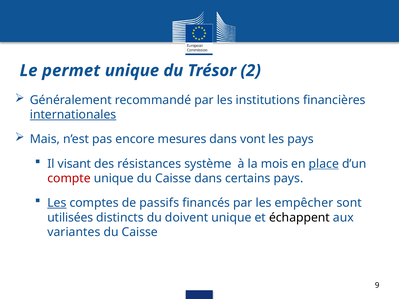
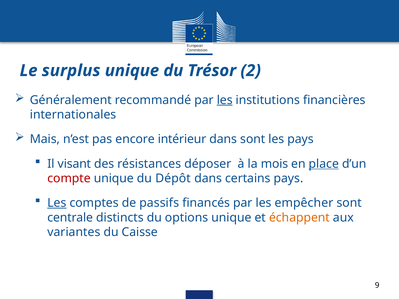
permet: permet -> surplus (71, 71)
les underline: none -> present (225, 100)
internationales underline: present -> none (73, 115)
mesures: mesures -> intérieur (182, 139)
dans vont: vont -> sont (253, 139)
système: système -> déposer (208, 164)
unique du Caisse: Caisse -> Dépôt (173, 179)
utilisées: utilisées -> centrale (70, 218)
doivent: doivent -> options (187, 218)
échappent colour: black -> orange (299, 218)
